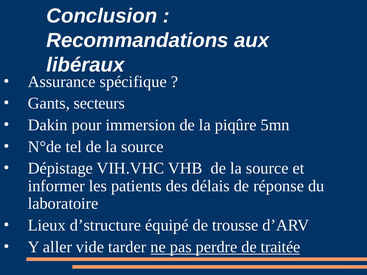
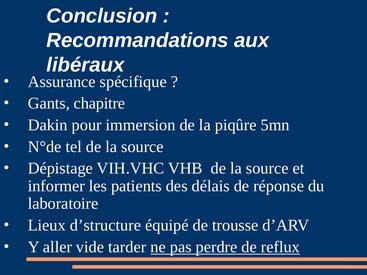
secteurs: secteurs -> chapitre (99, 103)
traitée: traitée -> reflux (280, 247)
